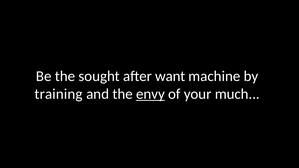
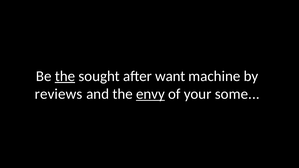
the underline: none -> present (65, 76)
training: training -> reviews (59, 94)
much: much -> some (237, 94)
